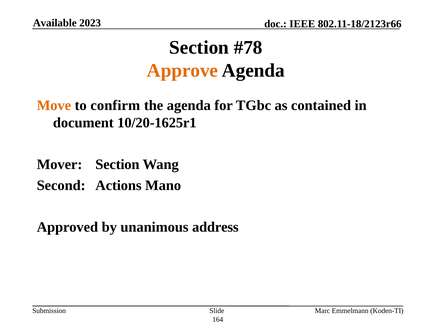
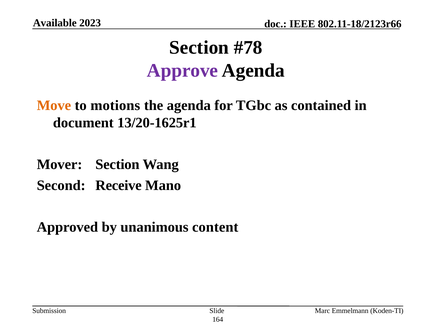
Approve colour: orange -> purple (183, 70)
confirm: confirm -> motions (115, 105)
10/20-1625r1: 10/20-1625r1 -> 13/20-1625r1 (157, 123)
Actions: Actions -> Receive (119, 185)
address: address -> content (215, 227)
